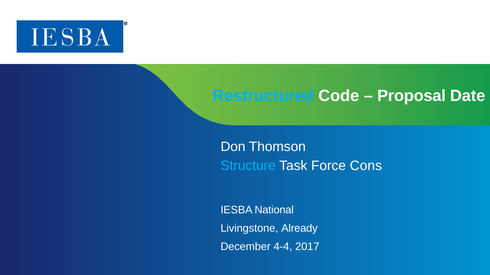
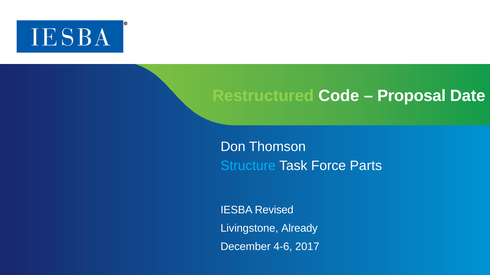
Restructured colour: light blue -> light green (263, 96)
Cons: Cons -> Parts (366, 166)
National: National -> Revised (274, 210)
4-4: 4-4 -> 4-6 (283, 247)
